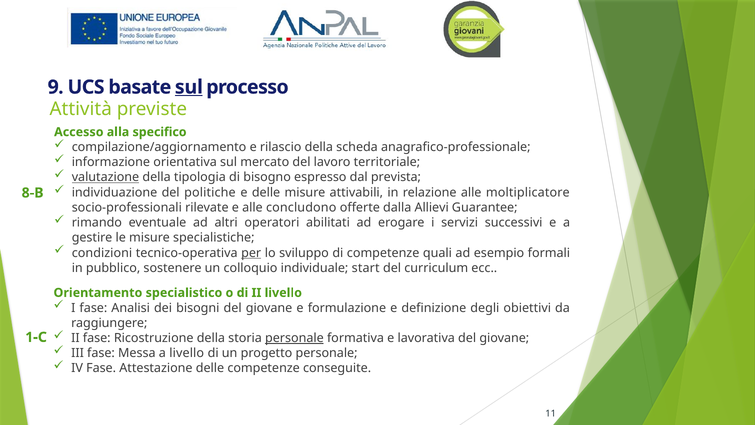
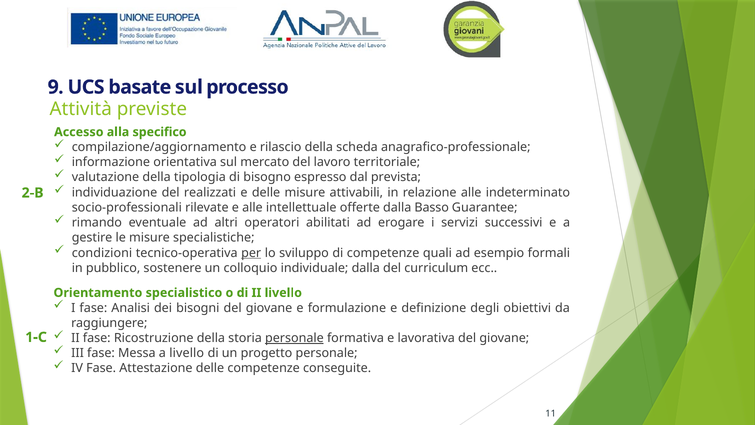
sul underline: present -> none (189, 87)
valutazione underline: present -> none (105, 177)
politiche: politiche -> realizzati (210, 192)
moltiplicatore: moltiplicatore -> indeterminato (528, 192)
8-B: 8-B -> 2-B (33, 193)
concludono: concludono -> intellettuale (301, 207)
Allievi: Allievi -> Basso (432, 207)
individuale start: start -> dalla (366, 268)
